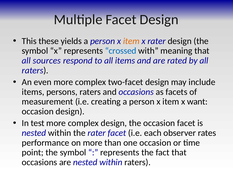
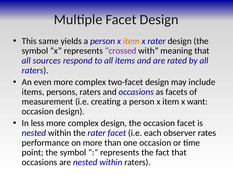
these: these -> same (49, 41)
crossed colour: blue -> purple (121, 51)
test: test -> less (38, 123)
